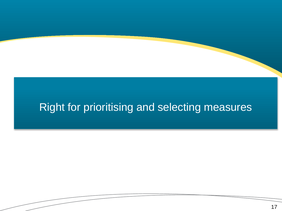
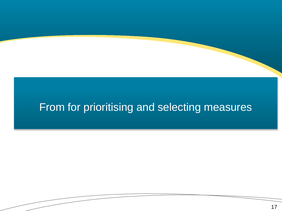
Right: Right -> From (52, 107)
